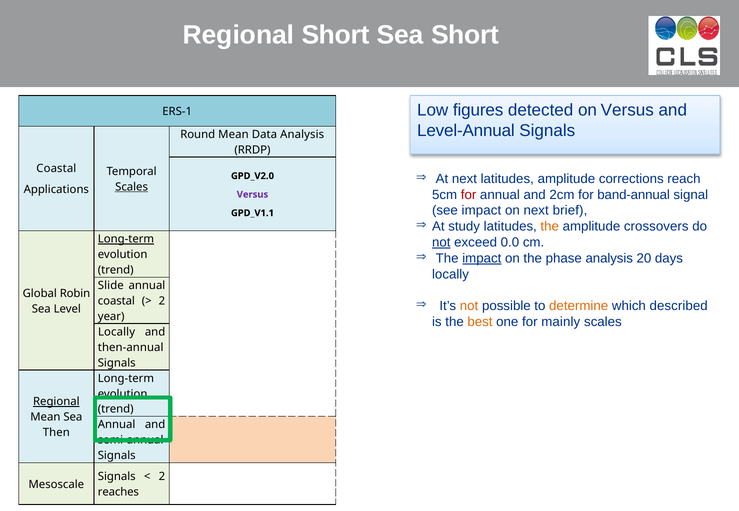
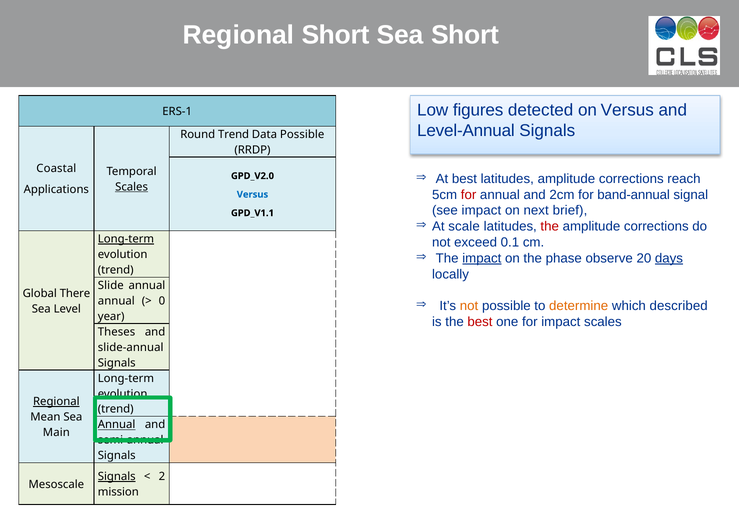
Round Mean: Mean -> Trend (234, 135)
Data Analysis: Analysis -> Possible (302, 135)
At next: next -> best (464, 179)
Versus colour: purple -> blue (252, 195)
study: study -> scale (464, 227)
the colour: orange -> red (550, 227)
crossovers: crossovers -> corrections (656, 227)
not underline: present -> none (441, 243)
0.0: 0.0 -> 0.1 (510, 243)
phase analysis: analysis -> observe (609, 259)
days underline: none -> present (669, 259)
Robin: Robin -> There (75, 294)
coastal: coastal -> annual (116, 301)
2: 2 -> 0 (162, 301)
best colour: orange -> red (480, 322)
for mainly: mainly -> impact (561, 322)
Locally: Locally -> Theses (117, 332)
then-annual: then-annual -> slide-annual (131, 348)
Annual underline: none -> present (117, 425)
Then: Then -> Main (56, 433)
Signals underline: none -> present (117, 477)
reaches: reaches -> mission (118, 493)
